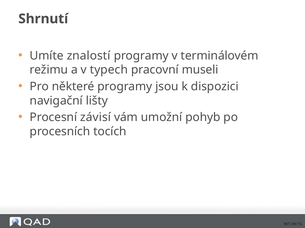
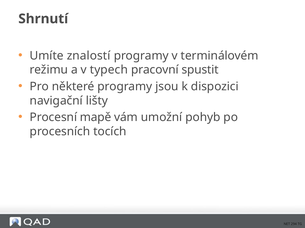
museli: museli -> spustit (200, 70)
závisí: závisí -> mapě (96, 118)
